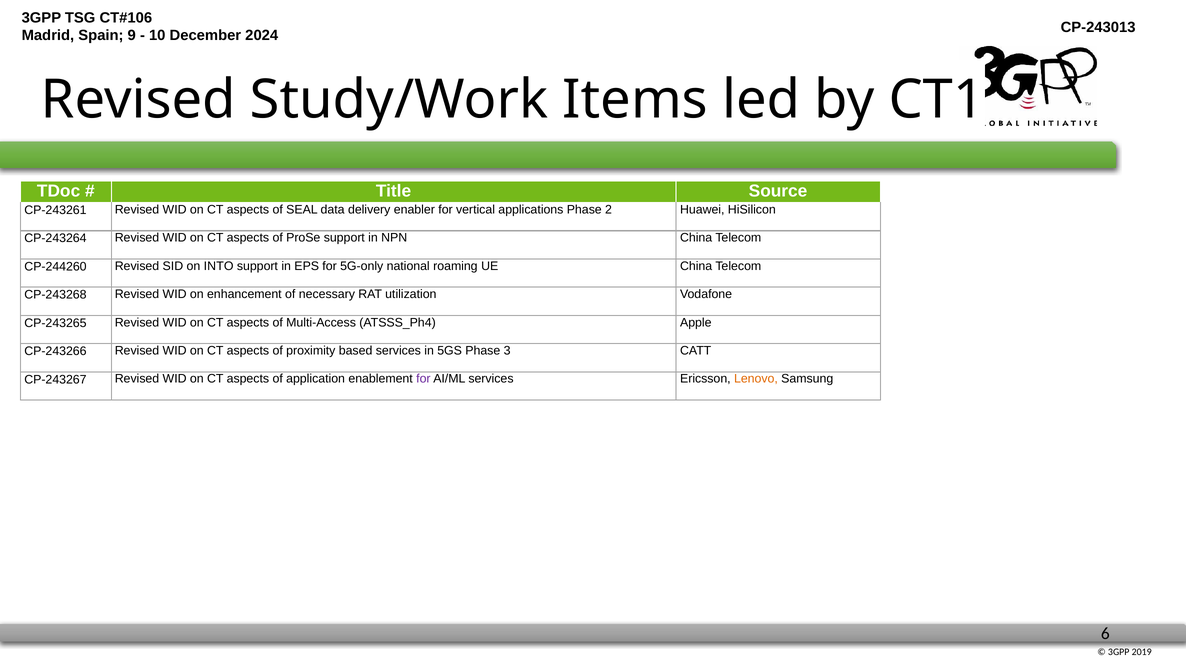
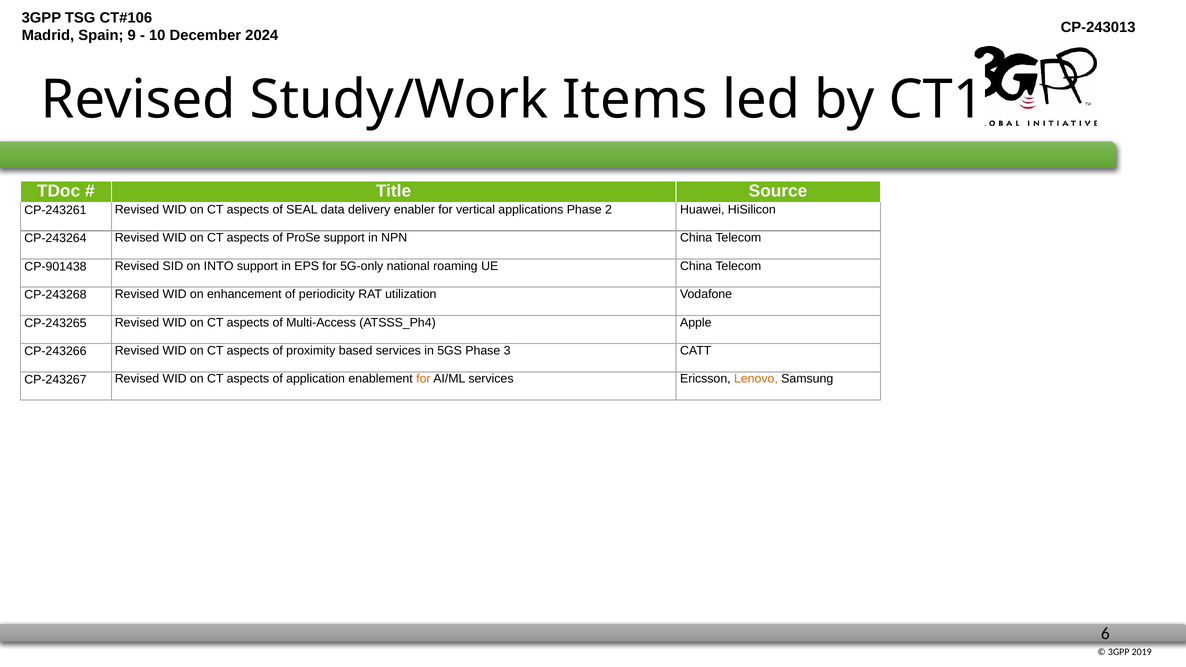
CP-244260: CP-244260 -> CP-901438 (55, 267)
necessary: necessary -> periodicity (327, 294)
for colour: purple -> orange (423, 379)
